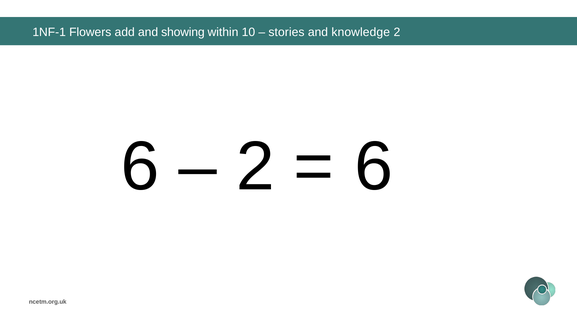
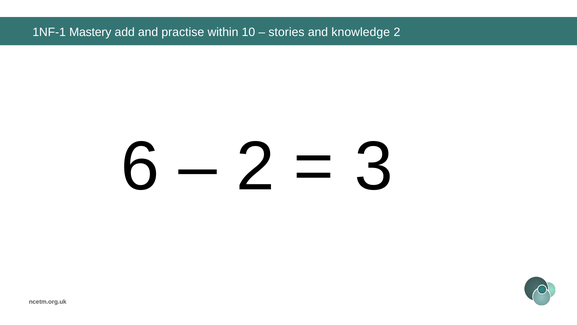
Flowers: Flowers -> Mastery (90, 32)
showing: showing -> practise (183, 32)
6: 6 -> 3 (374, 167)
